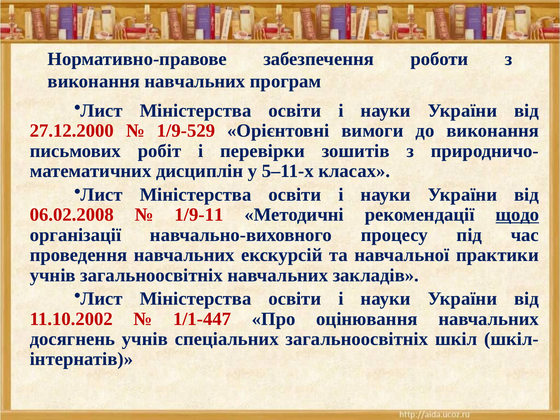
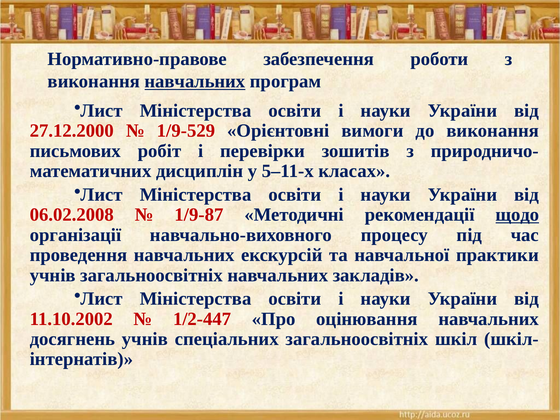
навчальних underline: none -> present (195, 81)
1/9-11: 1/9-11 -> 1/9-87 (199, 215)
1/1-447: 1/1-447 -> 1/2-447 (202, 319)
